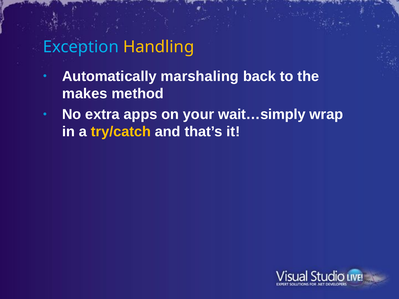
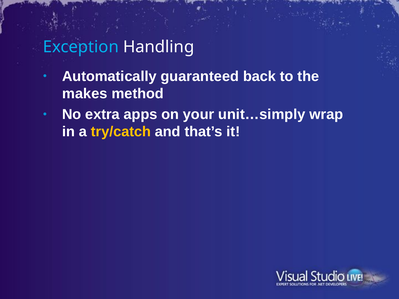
Handling colour: yellow -> white (159, 47)
marshaling: marshaling -> guaranteed (200, 76)
wait…simply: wait…simply -> unit…simply (262, 115)
